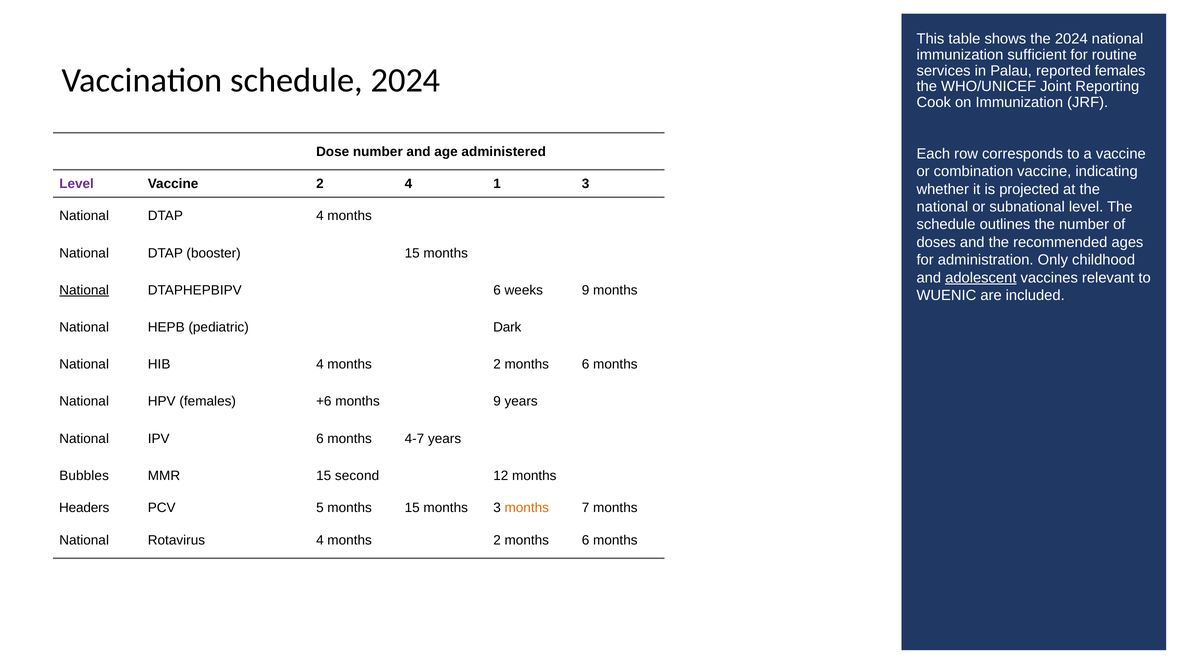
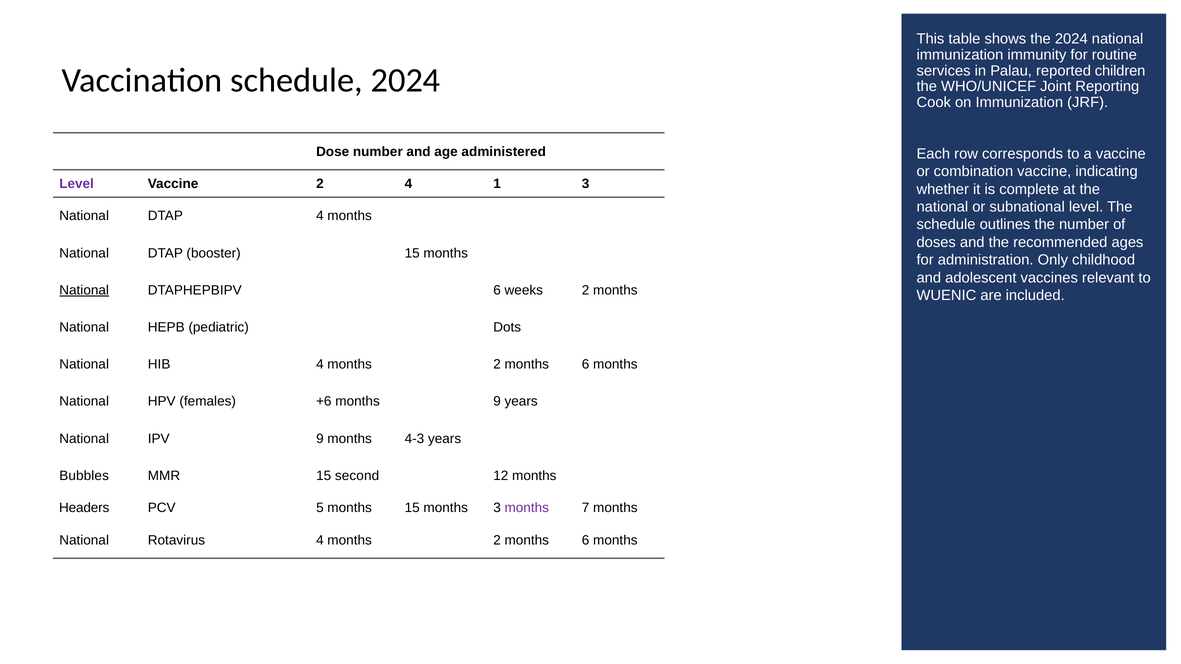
sufficient: sufficient -> immunity (1037, 55)
reported females: females -> children (1120, 71)
projected: projected -> complete (1029, 189)
adolescent underline: present -> none (981, 278)
weeks 9: 9 -> 2 (586, 290)
Dark: Dark -> Dots (507, 327)
IPV 6: 6 -> 9 (320, 439)
4-7: 4-7 -> 4-3 (414, 439)
months colour: orange -> purple (527, 508)
